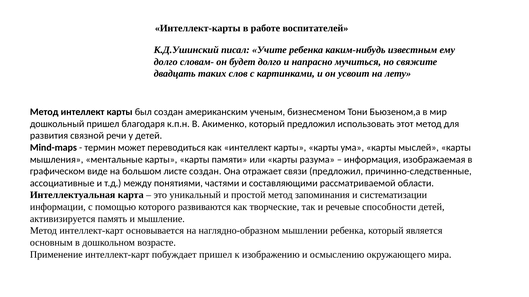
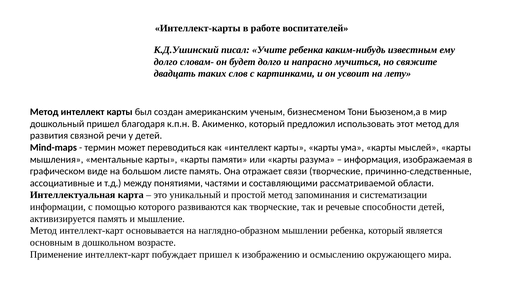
листе создан: создан -> память (205, 172)
связи предложил: предложил -> творческие (336, 172)
